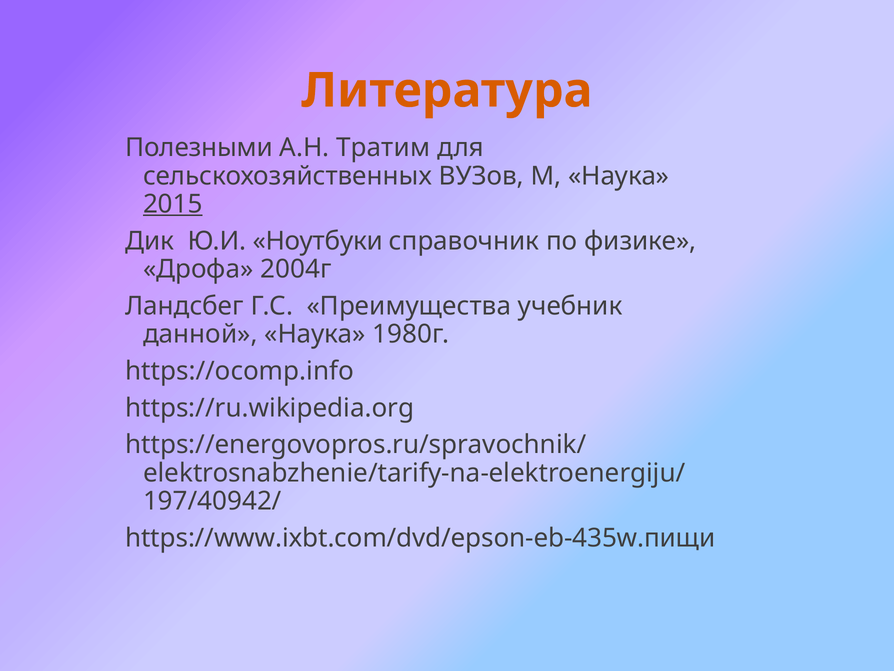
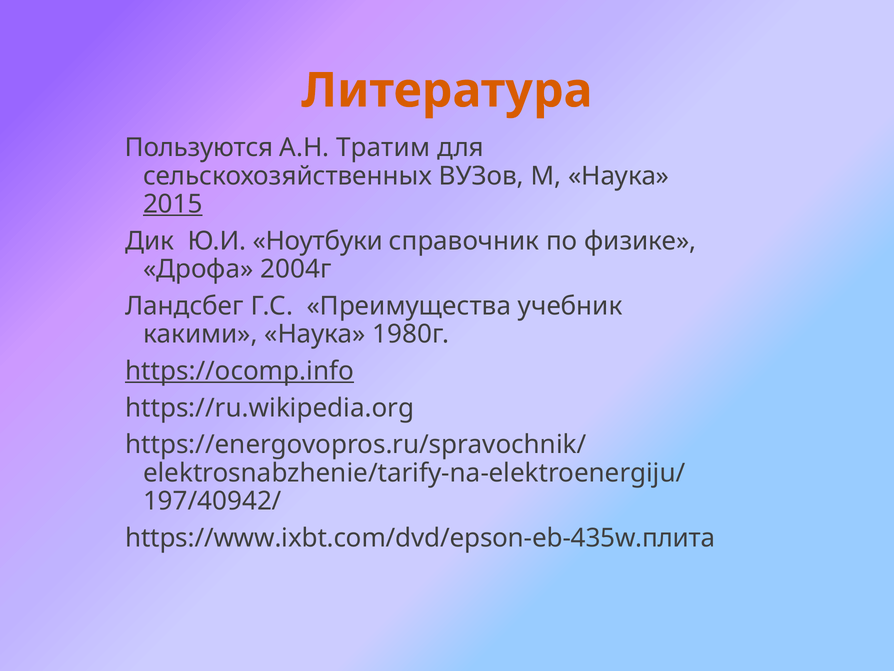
Полезными: Полезными -> Пользуются (199, 148)
данной: данной -> какими (200, 334)
https://ocomp.info underline: none -> present (240, 371)
https://www.ixbt.com/dvd/epson-eb-435w.пищи: https://www.ixbt.com/dvd/epson-eb-435w.пищи -> https://www.ixbt.com/dvd/epson-eb-435w.плита (420, 538)
